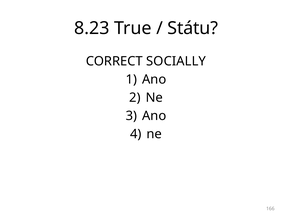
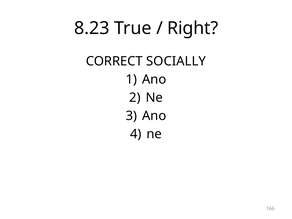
Státu: Státu -> Right (193, 28)
